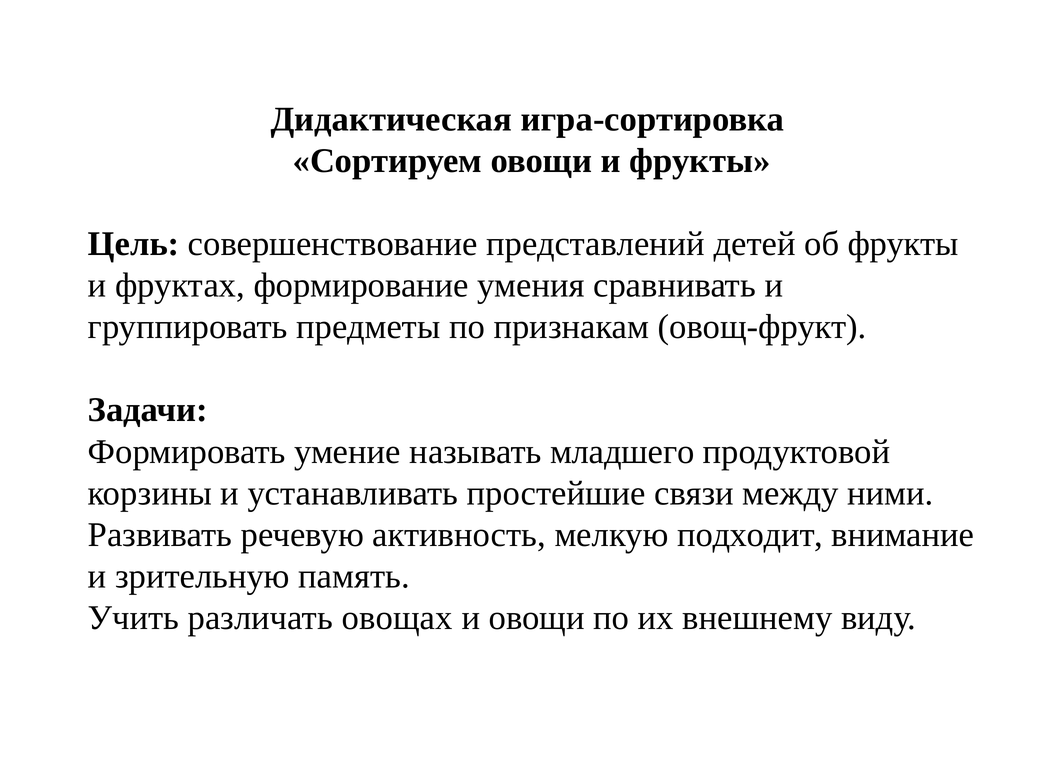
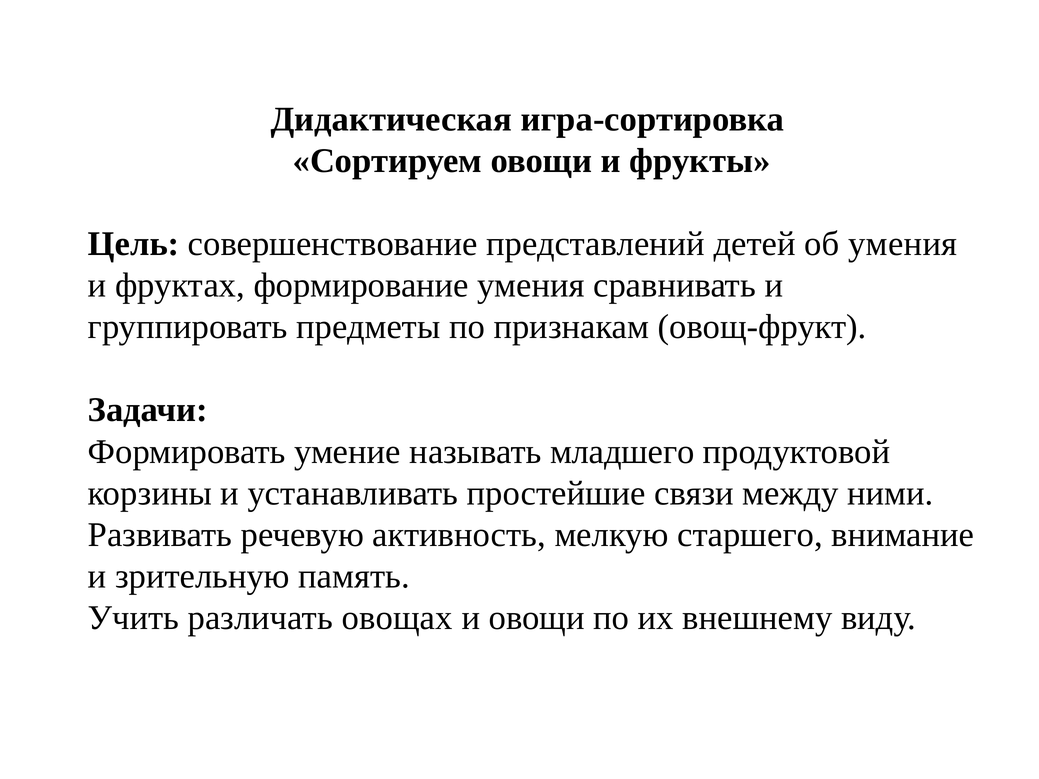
об фрукты: фрукты -> умения (903, 244)
подходит: подходит -> старшего (750, 535)
